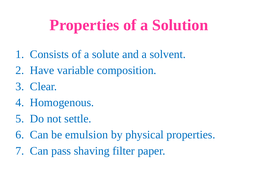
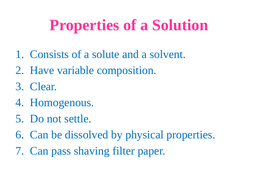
emulsion: emulsion -> dissolved (87, 134)
